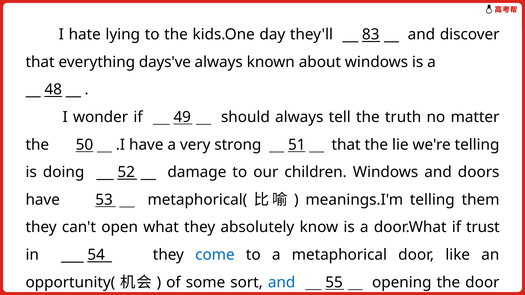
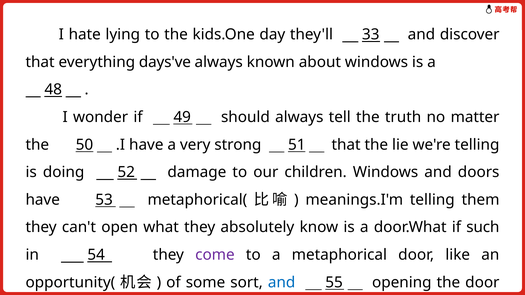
83: 83 -> 33 (371, 34)
trust: trust -> such (483, 228)
come colour: blue -> purple (215, 255)
